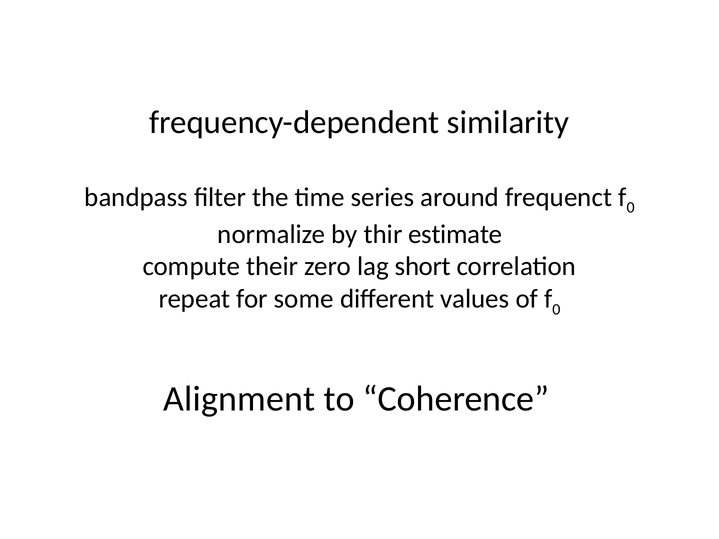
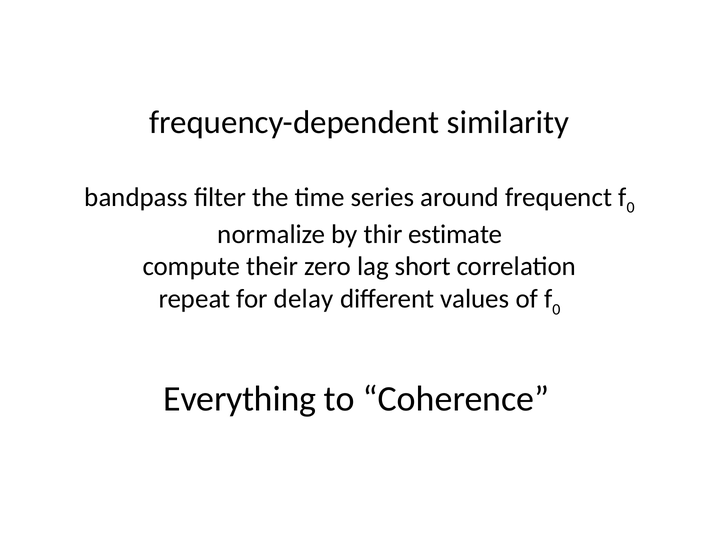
some: some -> delay (304, 299)
Alignment: Alignment -> Everything (240, 399)
